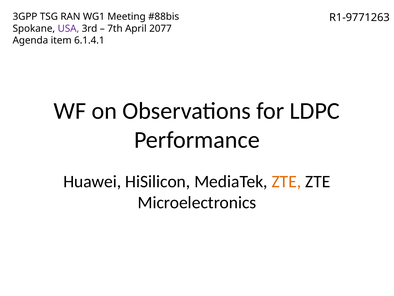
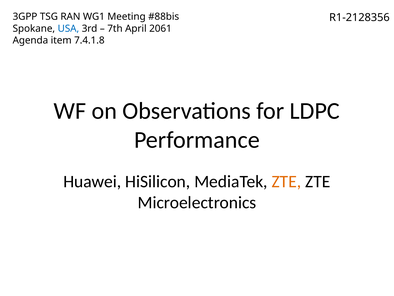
R1-9771263: R1-9771263 -> R1-2128356 (359, 17)
USA colour: purple -> blue (68, 28)
2077: 2077 -> 2061 (160, 28)
6.1.4.1: 6.1.4.1 -> 7.4.1.8 (89, 40)
